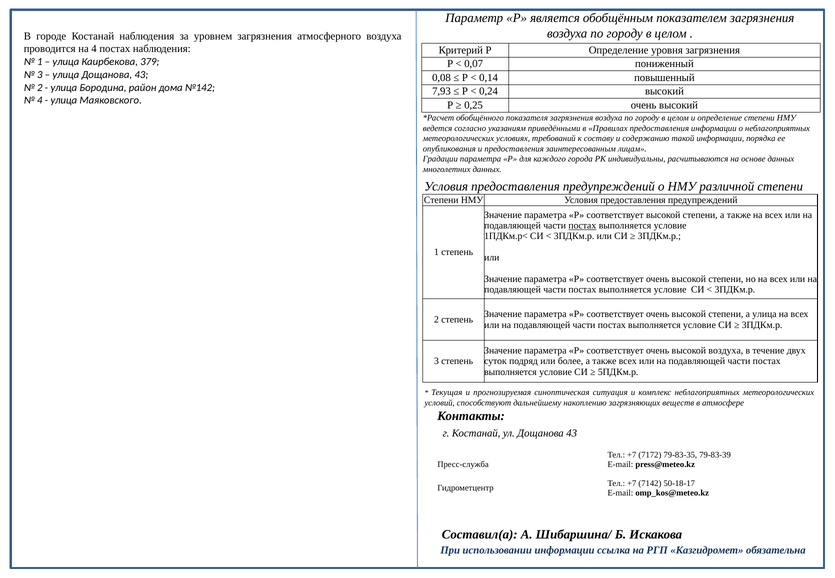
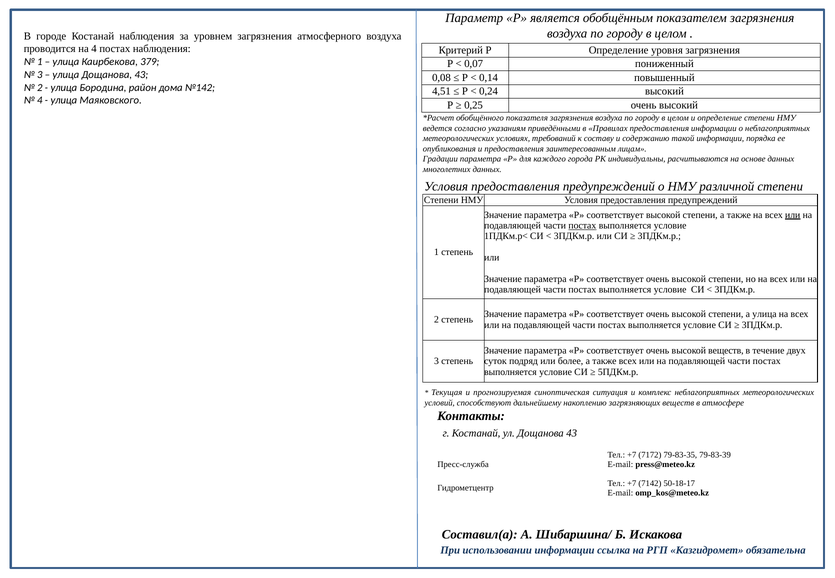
7,93: 7,93 -> 4,51 (441, 91)
или underline: none -> present (793, 215)
высокой воздуха: воздуха -> веществ (726, 351)
